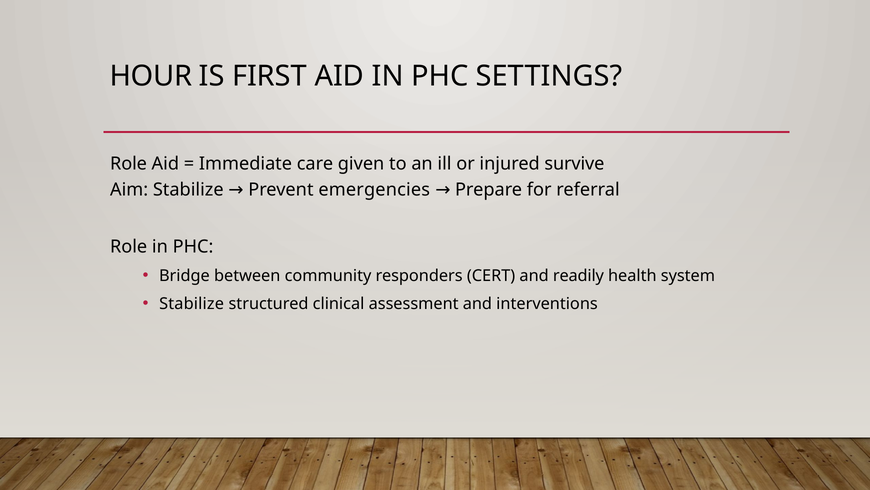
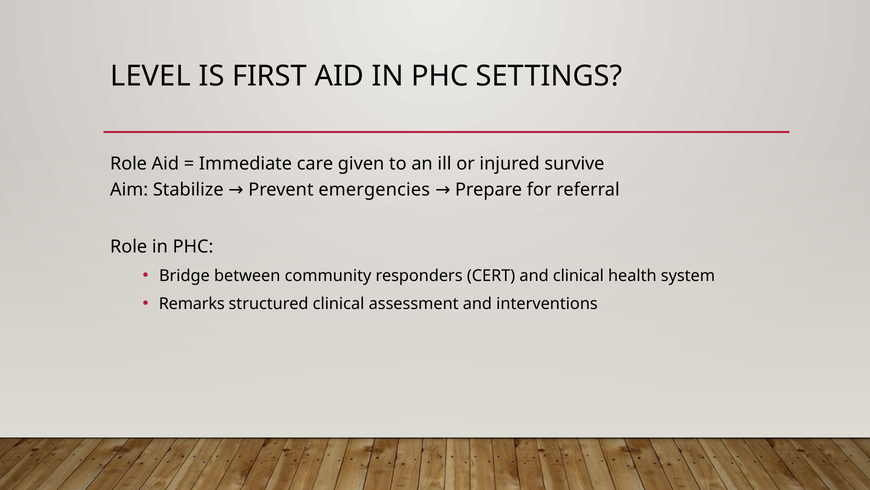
HOUR: HOUR -> LEVEL (151, 76)
and readily: readily -> clinical (578, 276)
Stabilize: Stabilize -> Remarks (192, 304)
